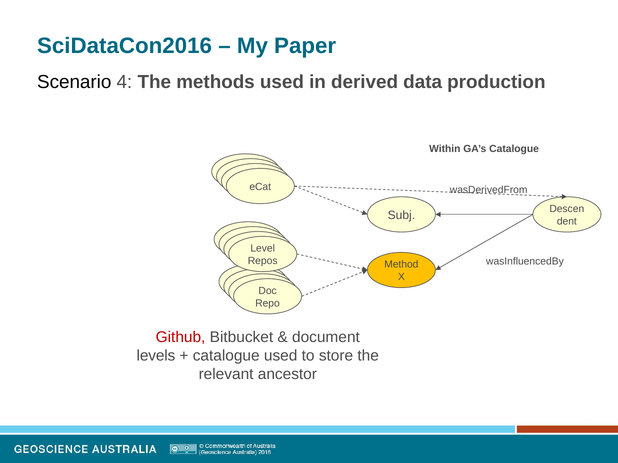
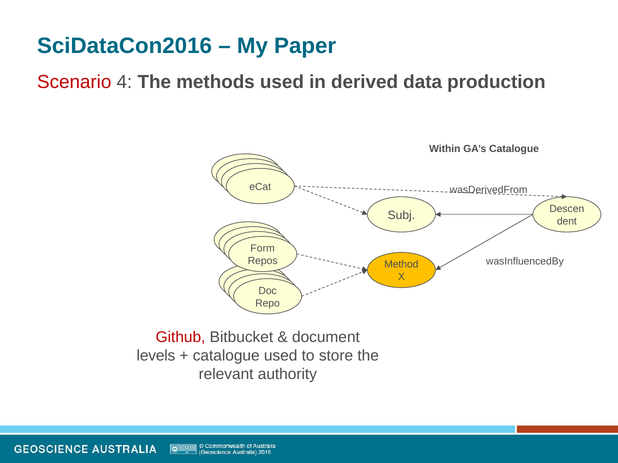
Scenario colour: black -> red (74, 82)
Level: Level -> Form (263, 249)
ancestor: ancestor -> authority (287, 375)
